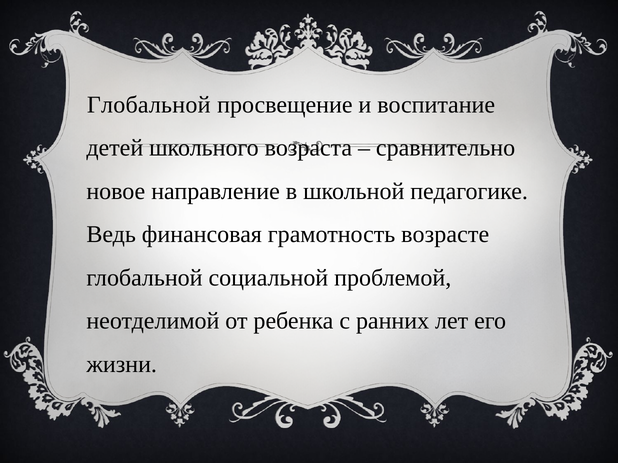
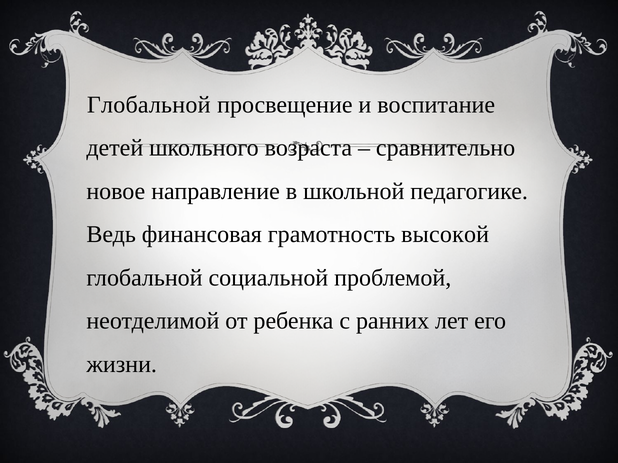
возрасте: возрасте -> высокой (445, 235)
